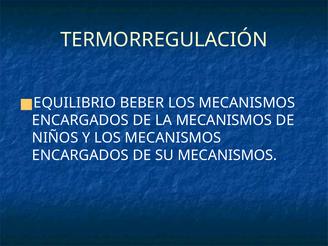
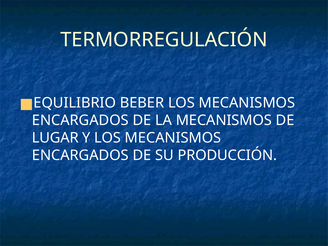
NIÑOS: NIÑOS -> LUGAR (55, 138)
SU MECANISMOS: MECANISMOS -> PRODUCCIÓN (227, 155)
